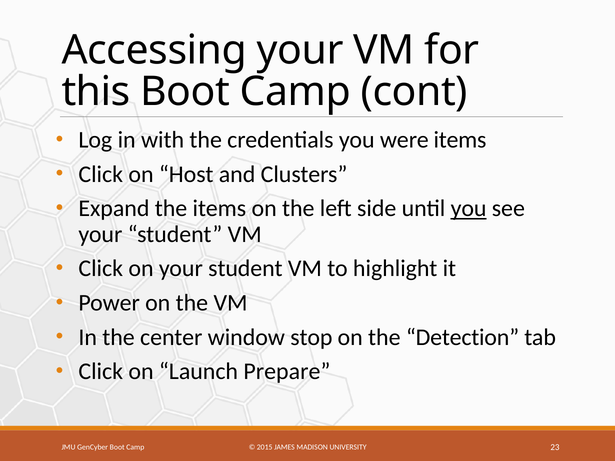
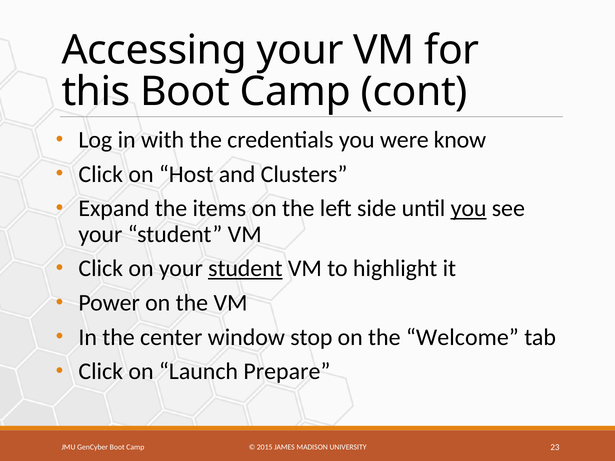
were items: items -> know (460, 140)
student underline: none -> present (245, 269)
Detection: Detection -> Welcome (462, 337)
